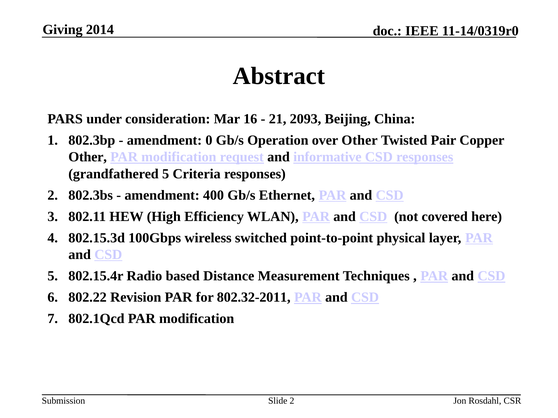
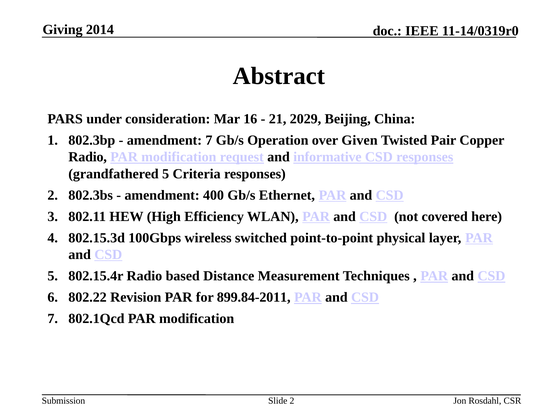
2093: 2093 -> 2029 (305, 119)
amendment 0: 0 -> 7 (209, 140)
over Other: Other -> Given (360, 140)
Other: Other -> Radio (88, 157)
802.32-2011: 802.32-2011 -> 899.84-2011 (254, 298)
